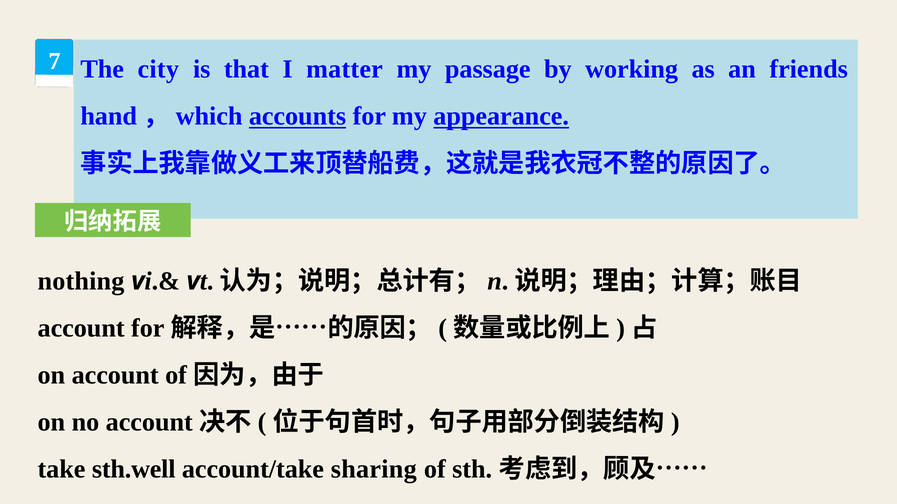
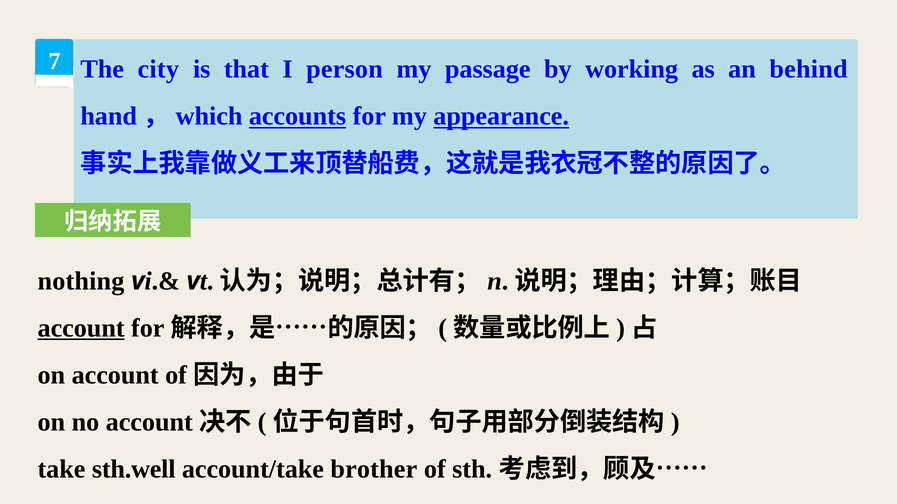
matter: matter -> person (345, 69)
friends: friends -> behind (809, 69)
account underline: none -> present (81, 329)
sharing: sharing -> brother (374, 470)
